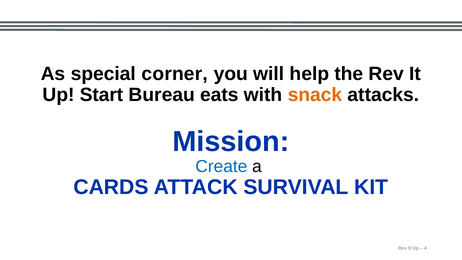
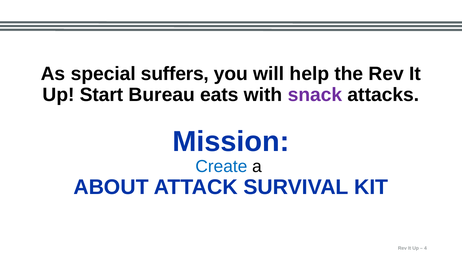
corner: corner -> suffers (175, 74)
snack colour: orange -> purple (315, 95)
CARDS: CARDS -> ABOUT (111, 187)
